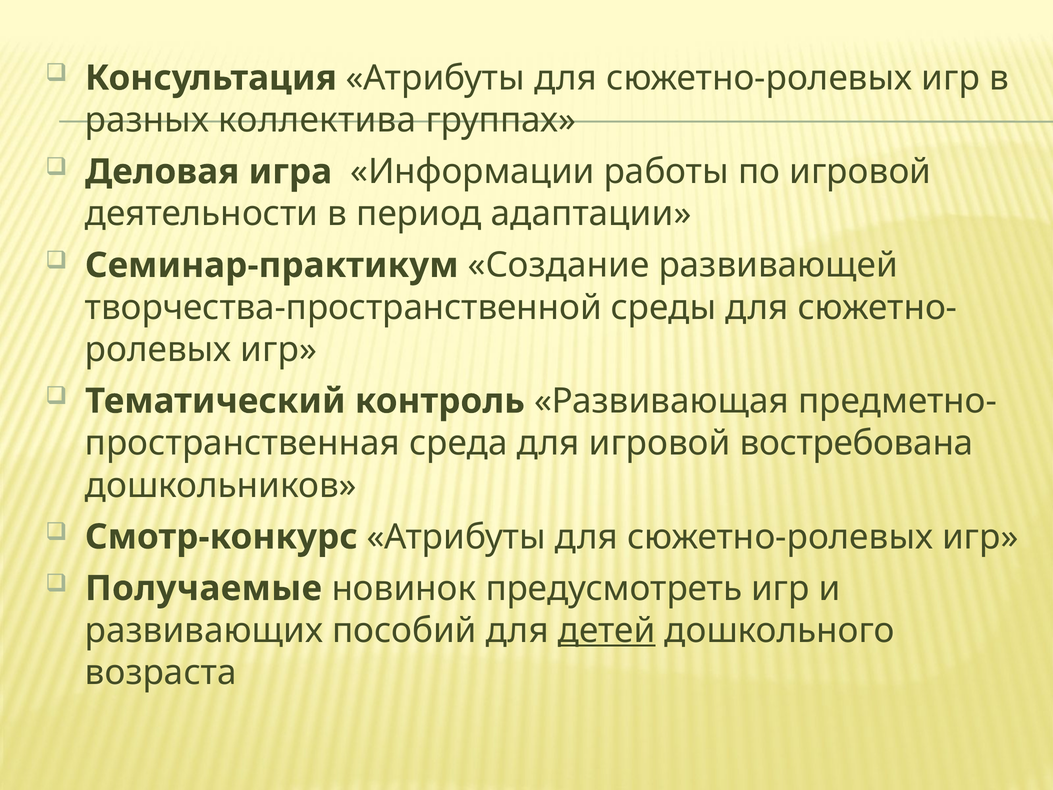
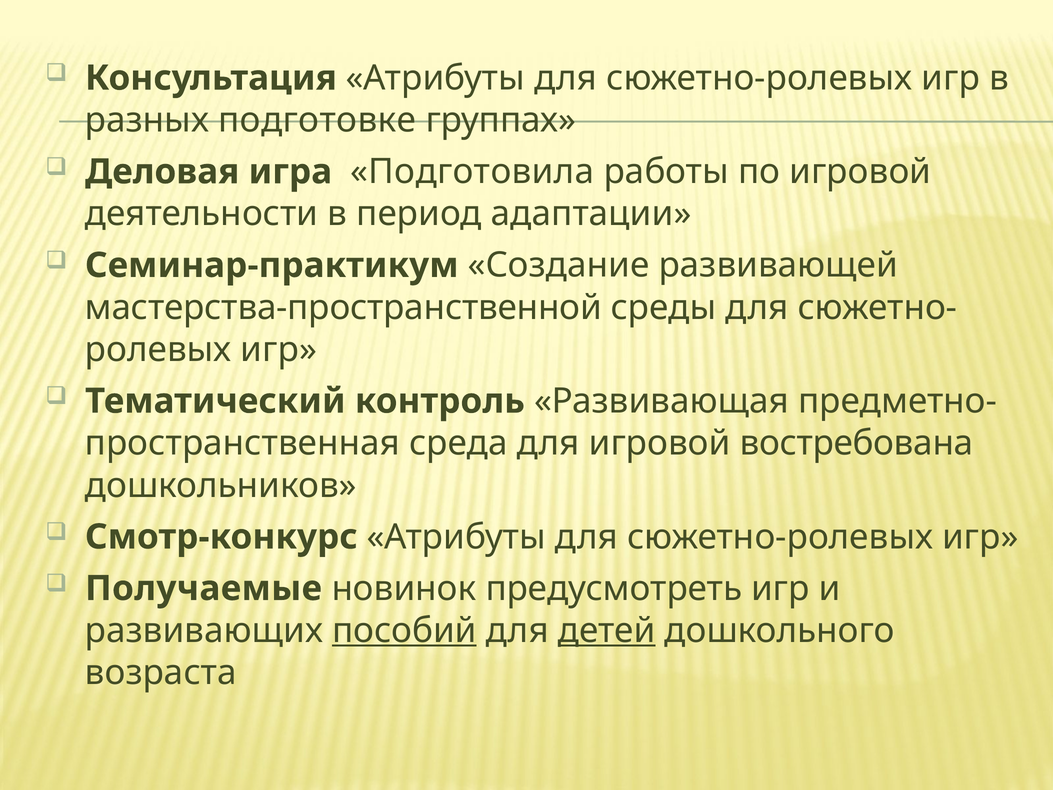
коллектива: коллектива -> подготовке (317, 120)
Информации: Информации -> Подготовила (472, 172)
творчества-пространственной: творчества-пространственной -> мастерства-пространственной (343, 307)
пособий underline: none -> present (404, 630)
